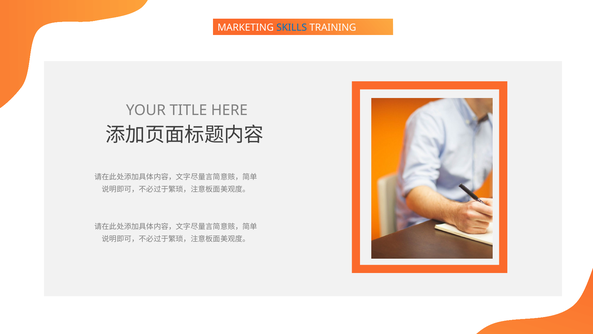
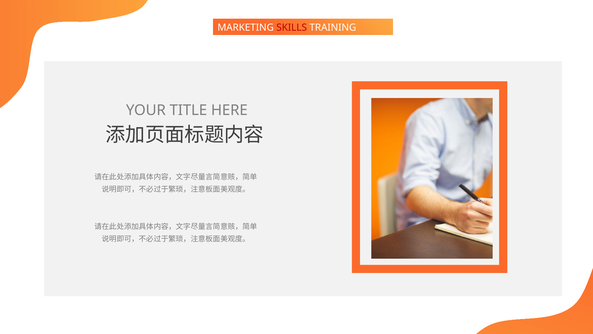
SKILLS colour: blue -> red (292, 28)
